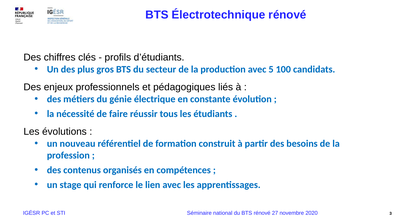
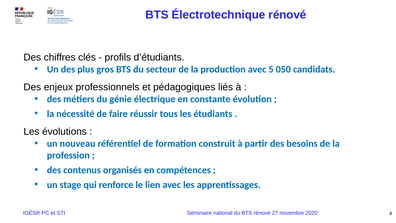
100: 100 -> 050 (283, 69)
